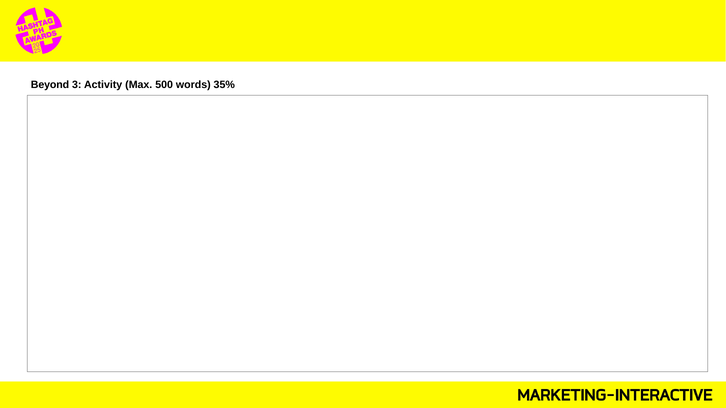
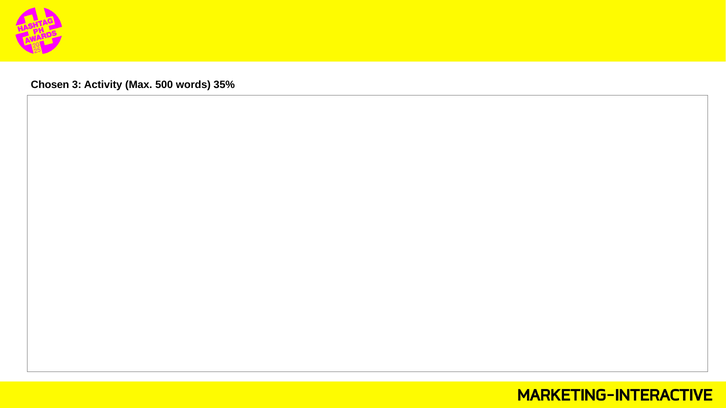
Beyond: Beyond -> Chosen (50, 85)
